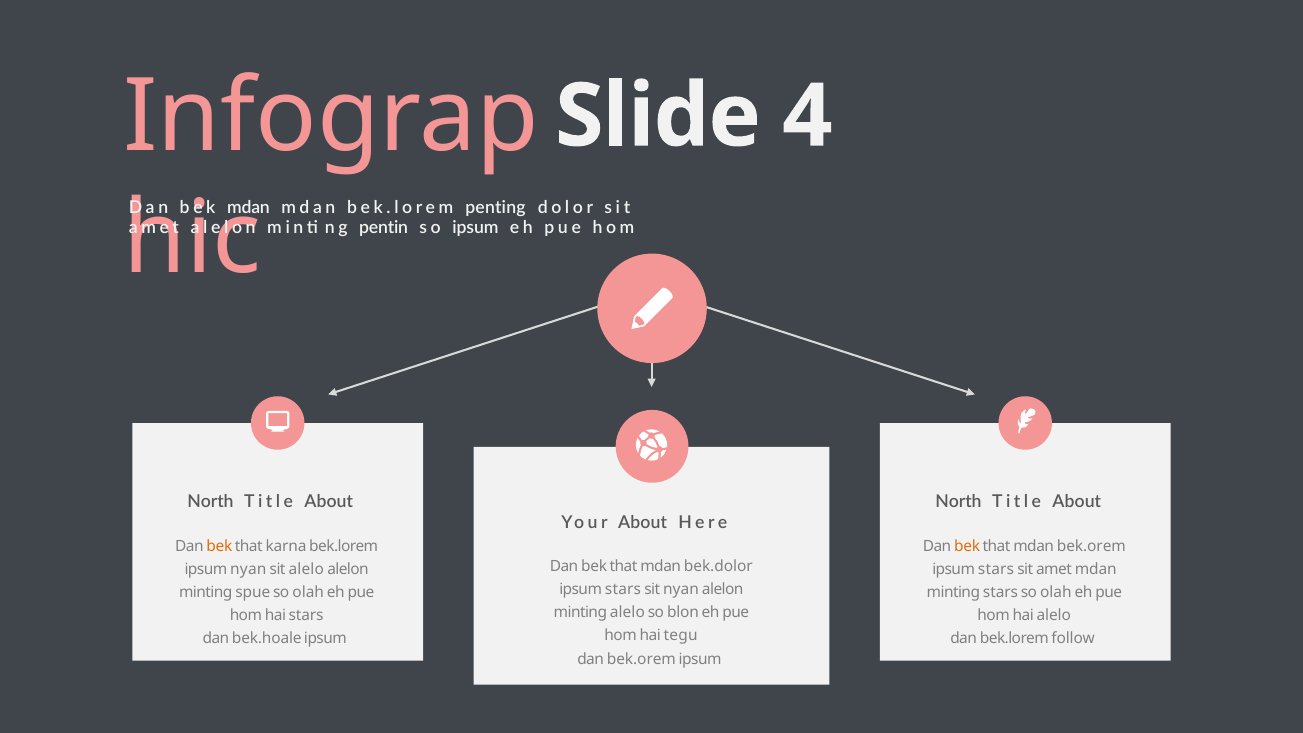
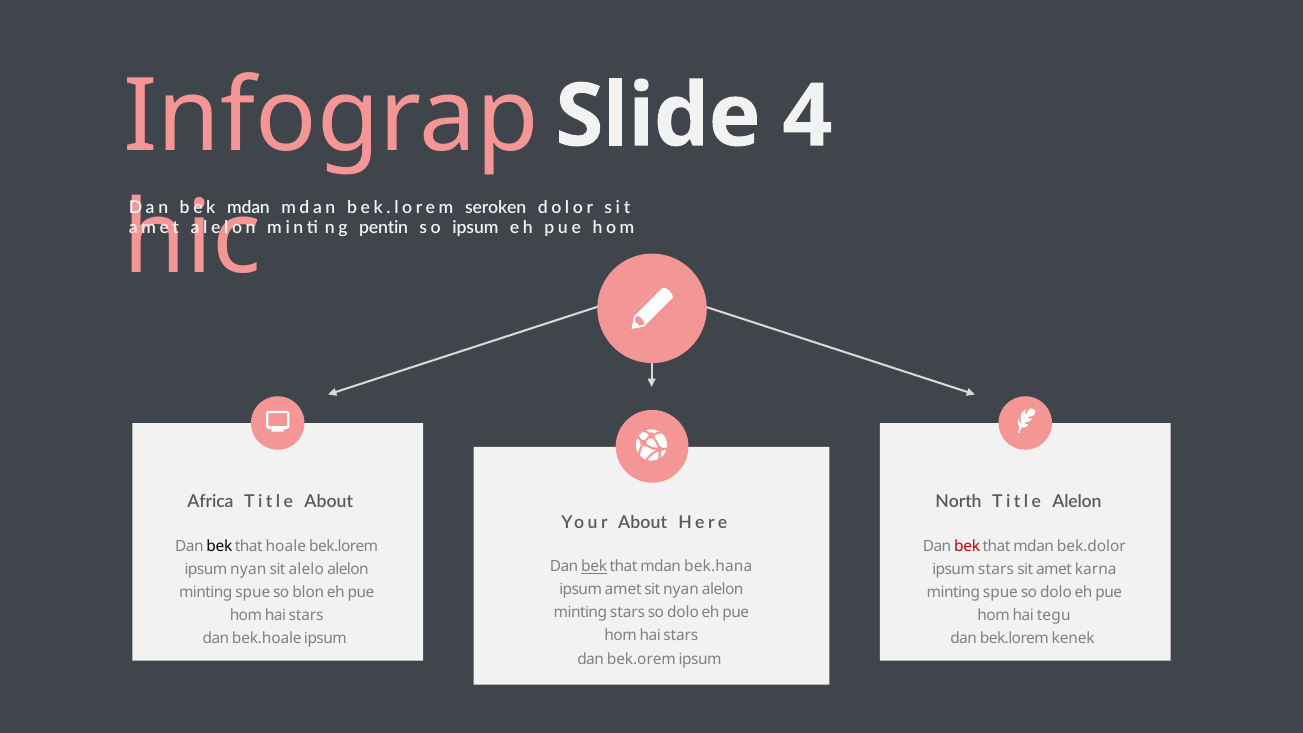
penting: penting -> seroken (496, 207)
North: North -> Africa (210, 502)
About: About -> Alelon (1077, 502)
bek colour: orange -> black (219, 546)
karna: karna -> hoale (286, 546)
bek colour: orange -> red (967, 546)
mdan bek.orem: bek.orem -> bek.dolor (1091, 546)
bek underline: none -> present (594, 567)
bek.dolor: bek.dolor -> bek.hana (718, 567)
amet mdan: mdan -> karna (1096, 570)
stars: stars -> amet (623, 590)
olah: olah -> blon (308, 593)
stars: stars -> spue (1000, 593)
olah: olah -> dolo (1056, 593)
minting alelo: alelo -> stars (627, 613)
blon: blon -> dolo (683, 613)
hai alelo: alelo -> tegu (1054, 616)
tegu: tegu -> stars (681, 636)
follow: follow -> kenek (1073, 639)
